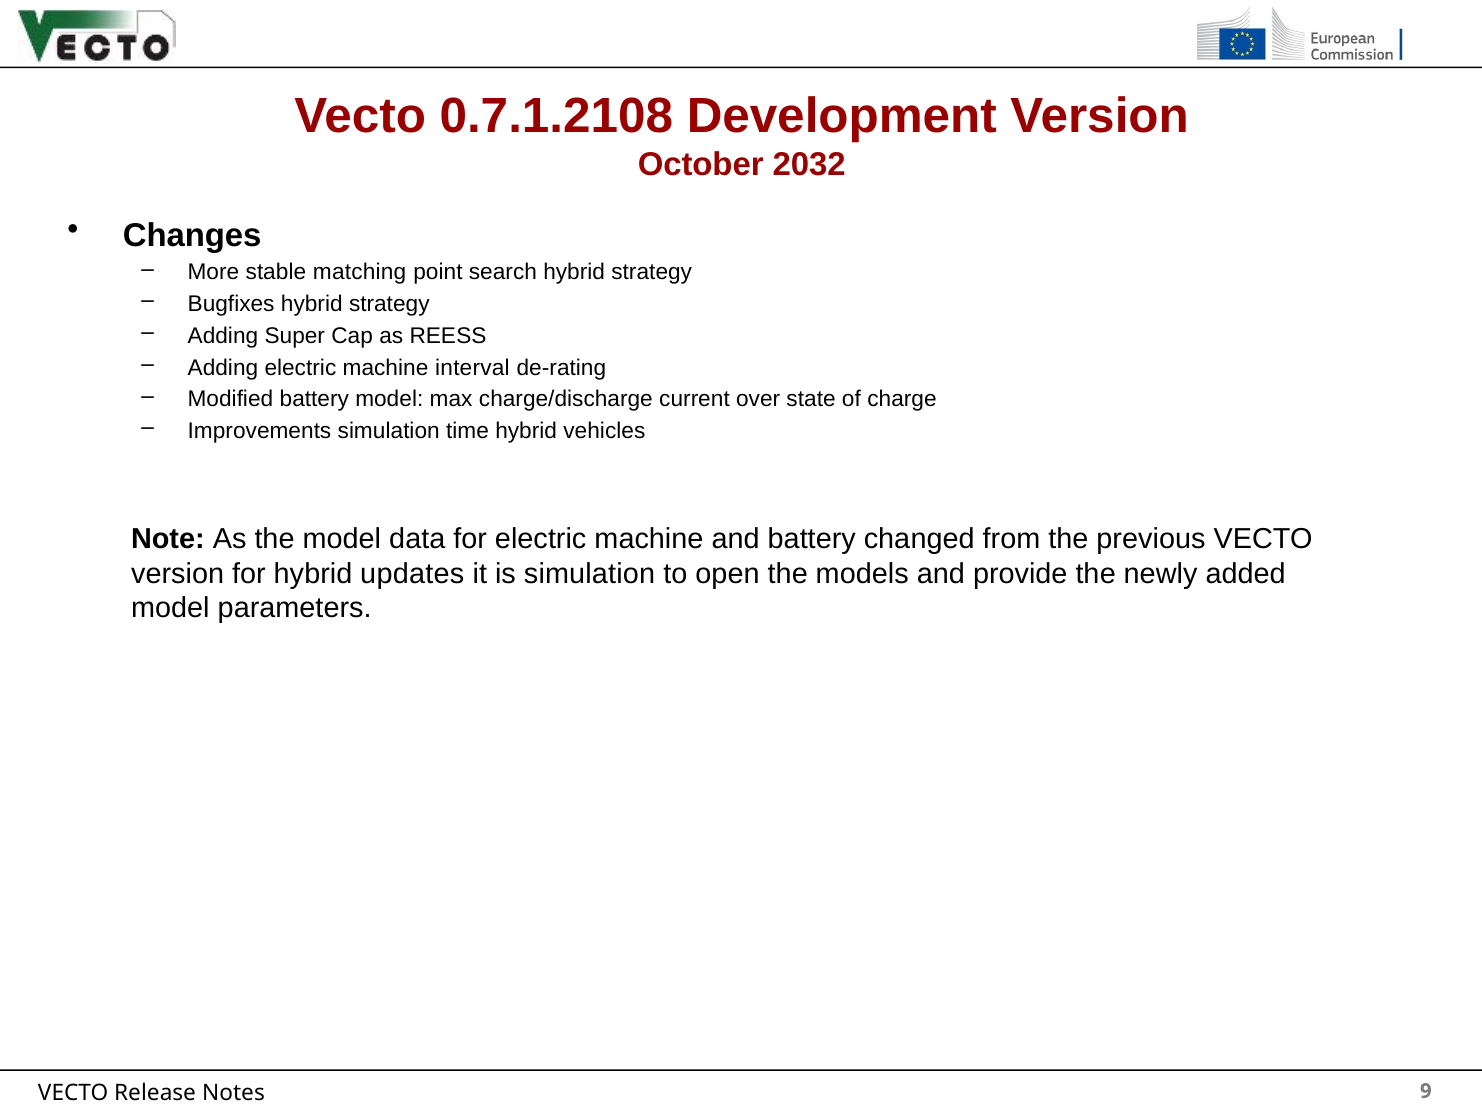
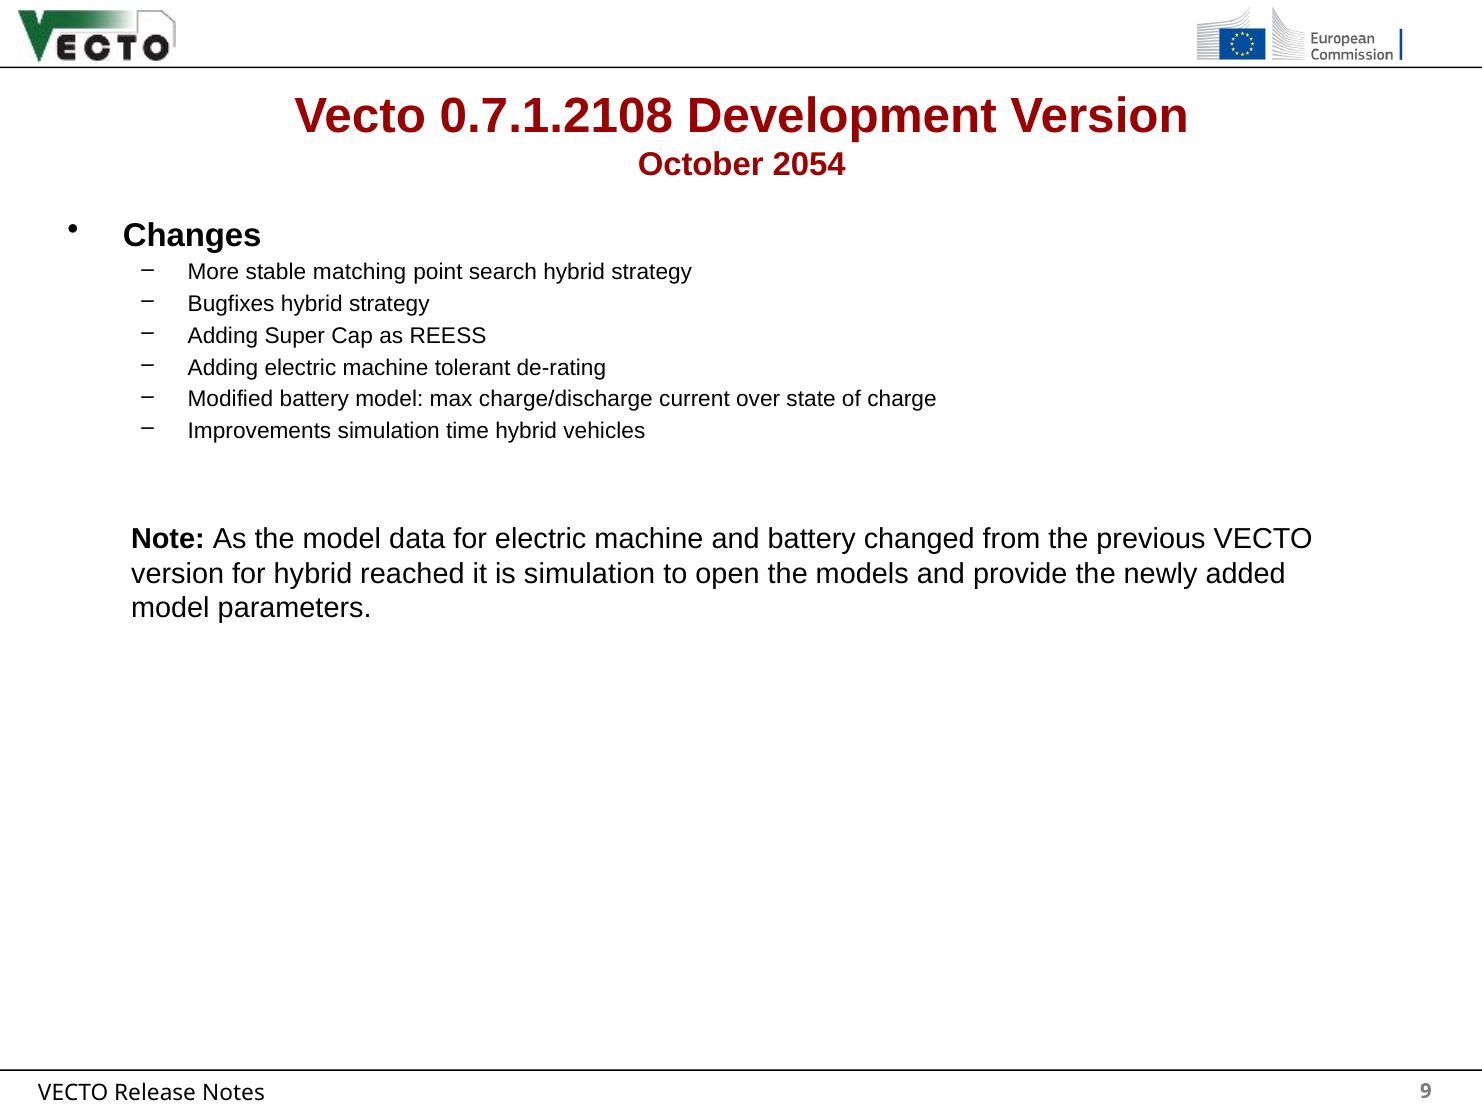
2032: 2032 -> 2054 (809, 164)
interval: interval -> tolerant (473, 367)
updates: updates -> reached (412, 574)
